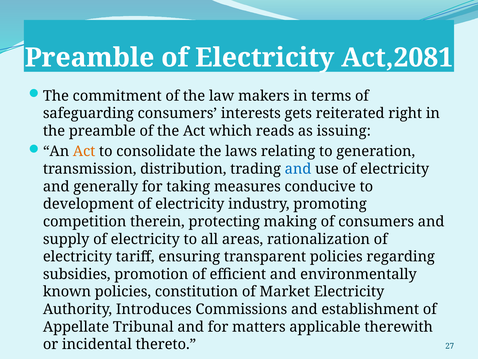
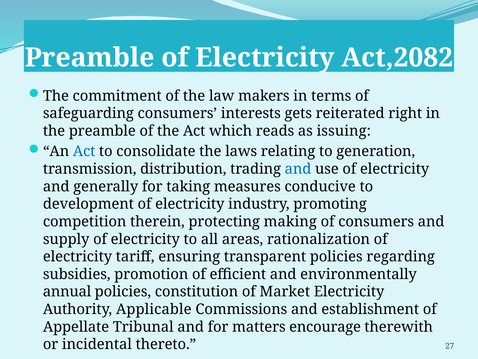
Act,2081: Act,2081 -> Act,2082 (397, 58)
Act colour: orange -> blue (84, 151)
known: known -> annual (67, 291)
Introduces: Introduces -> Applicable (154, 309)
applicable: applicable -> encourage (325, 326)
